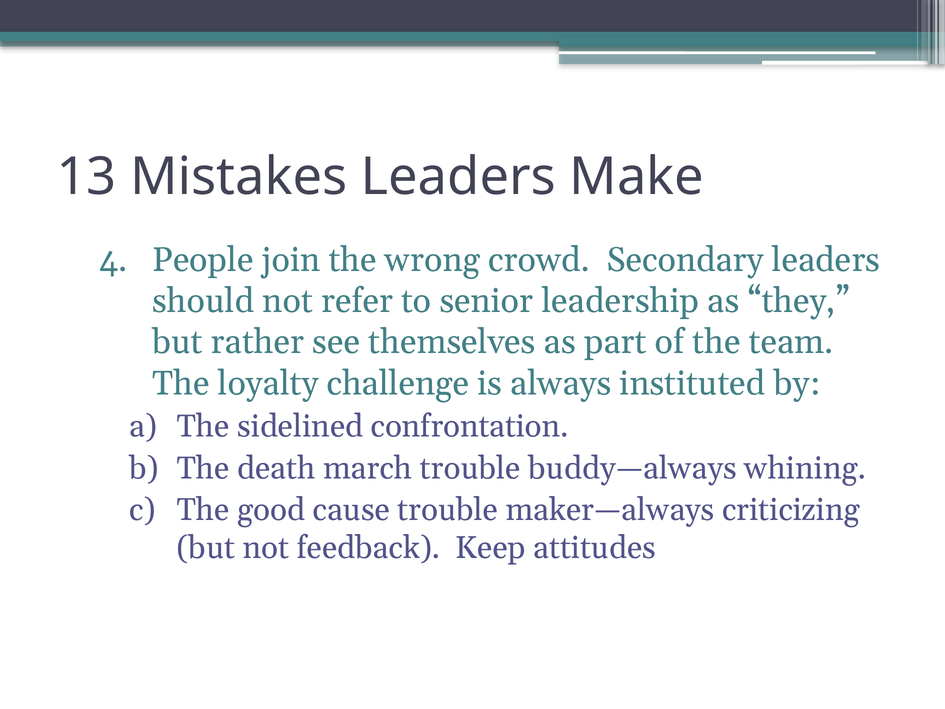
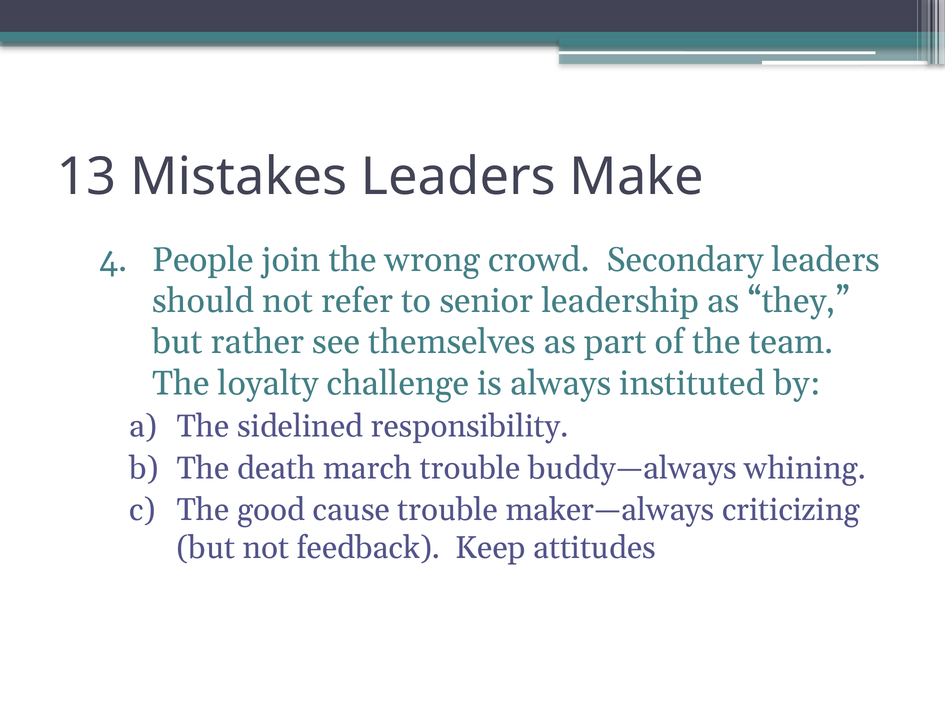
confrontation: confrontation -> responsibility (470, 426)
